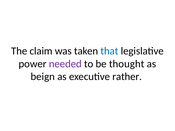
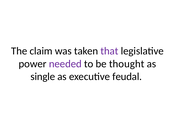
that colour: blue -> purple (109, 51)
beign: beign -> single (43, 77)
rather: rather -> feudal (127, 77)
